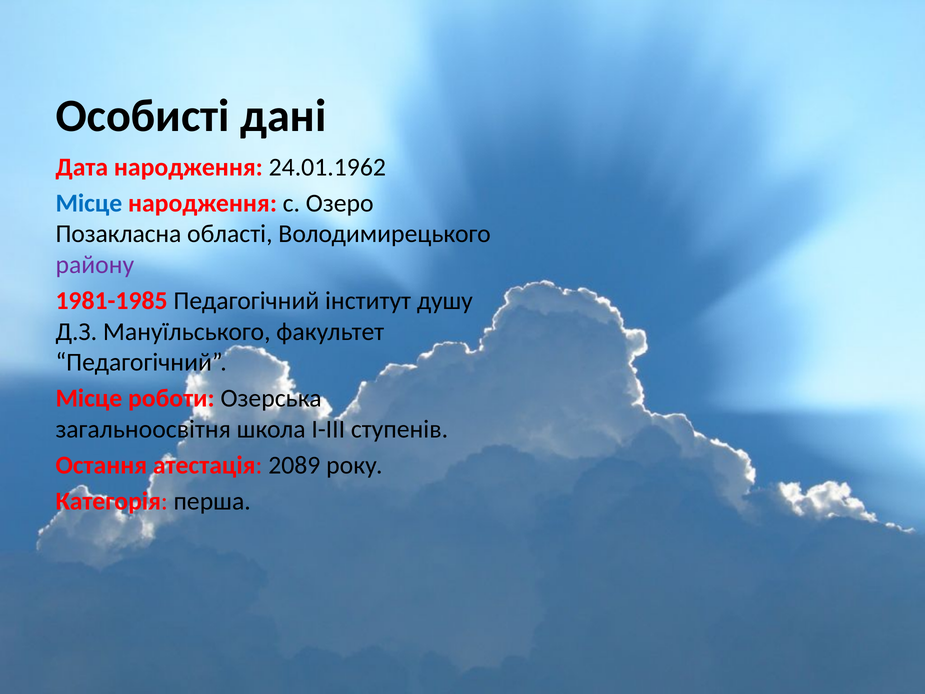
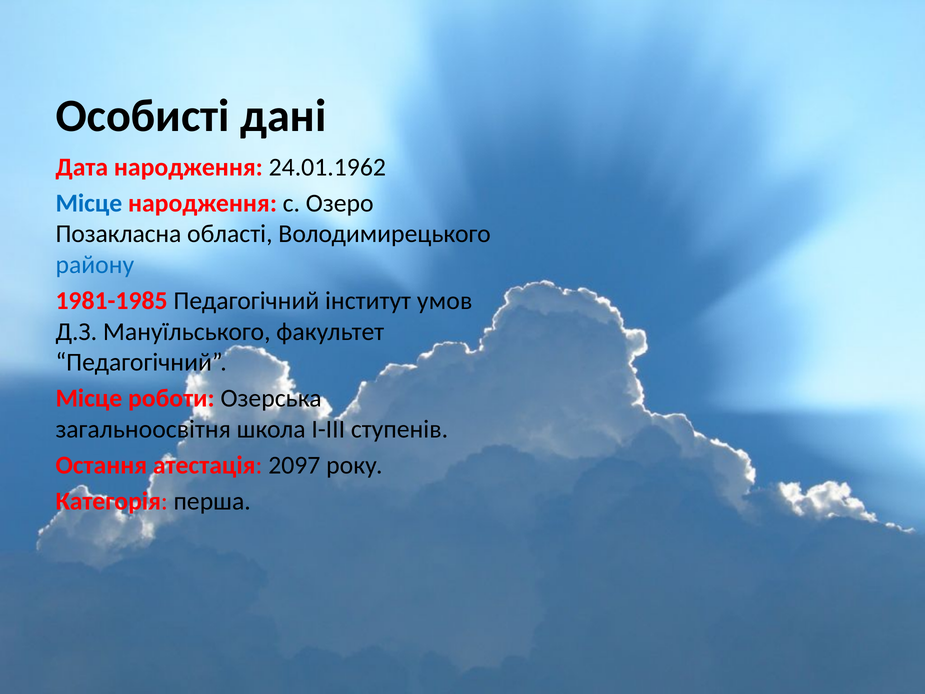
району colour: purple -> blue (95, 265)
душу: душу -> умов (445, 301)
2089: 2089 -> 2097 (294, 465)
